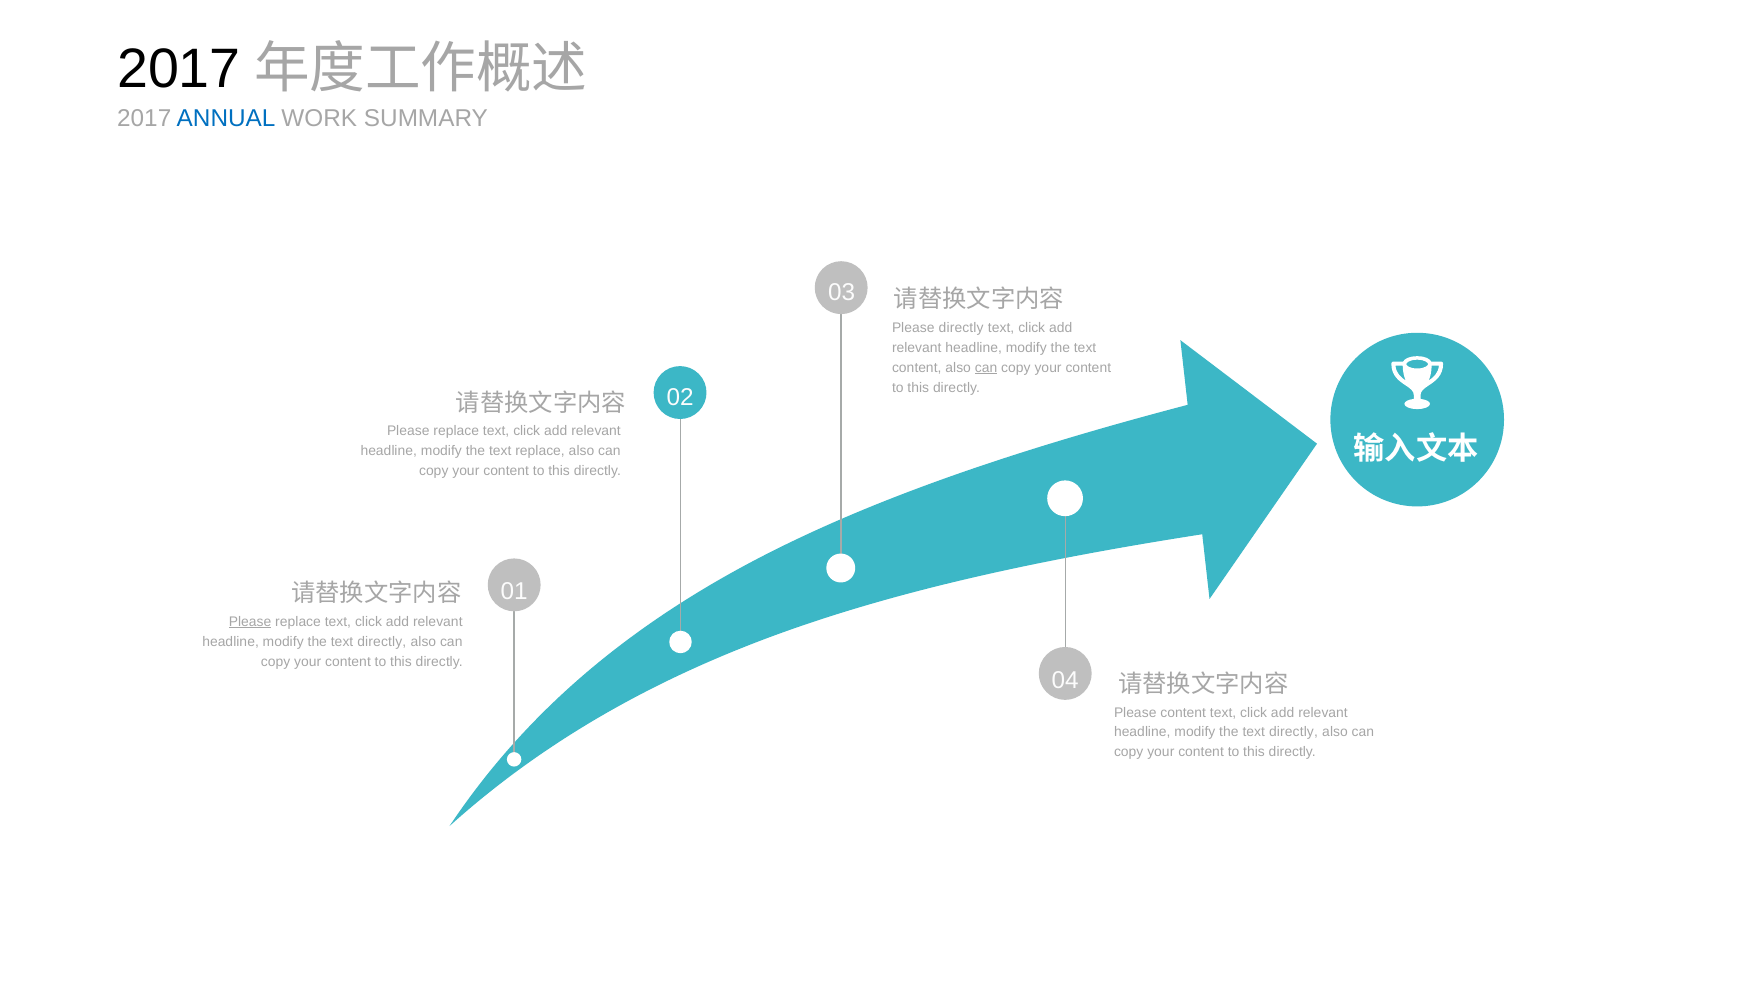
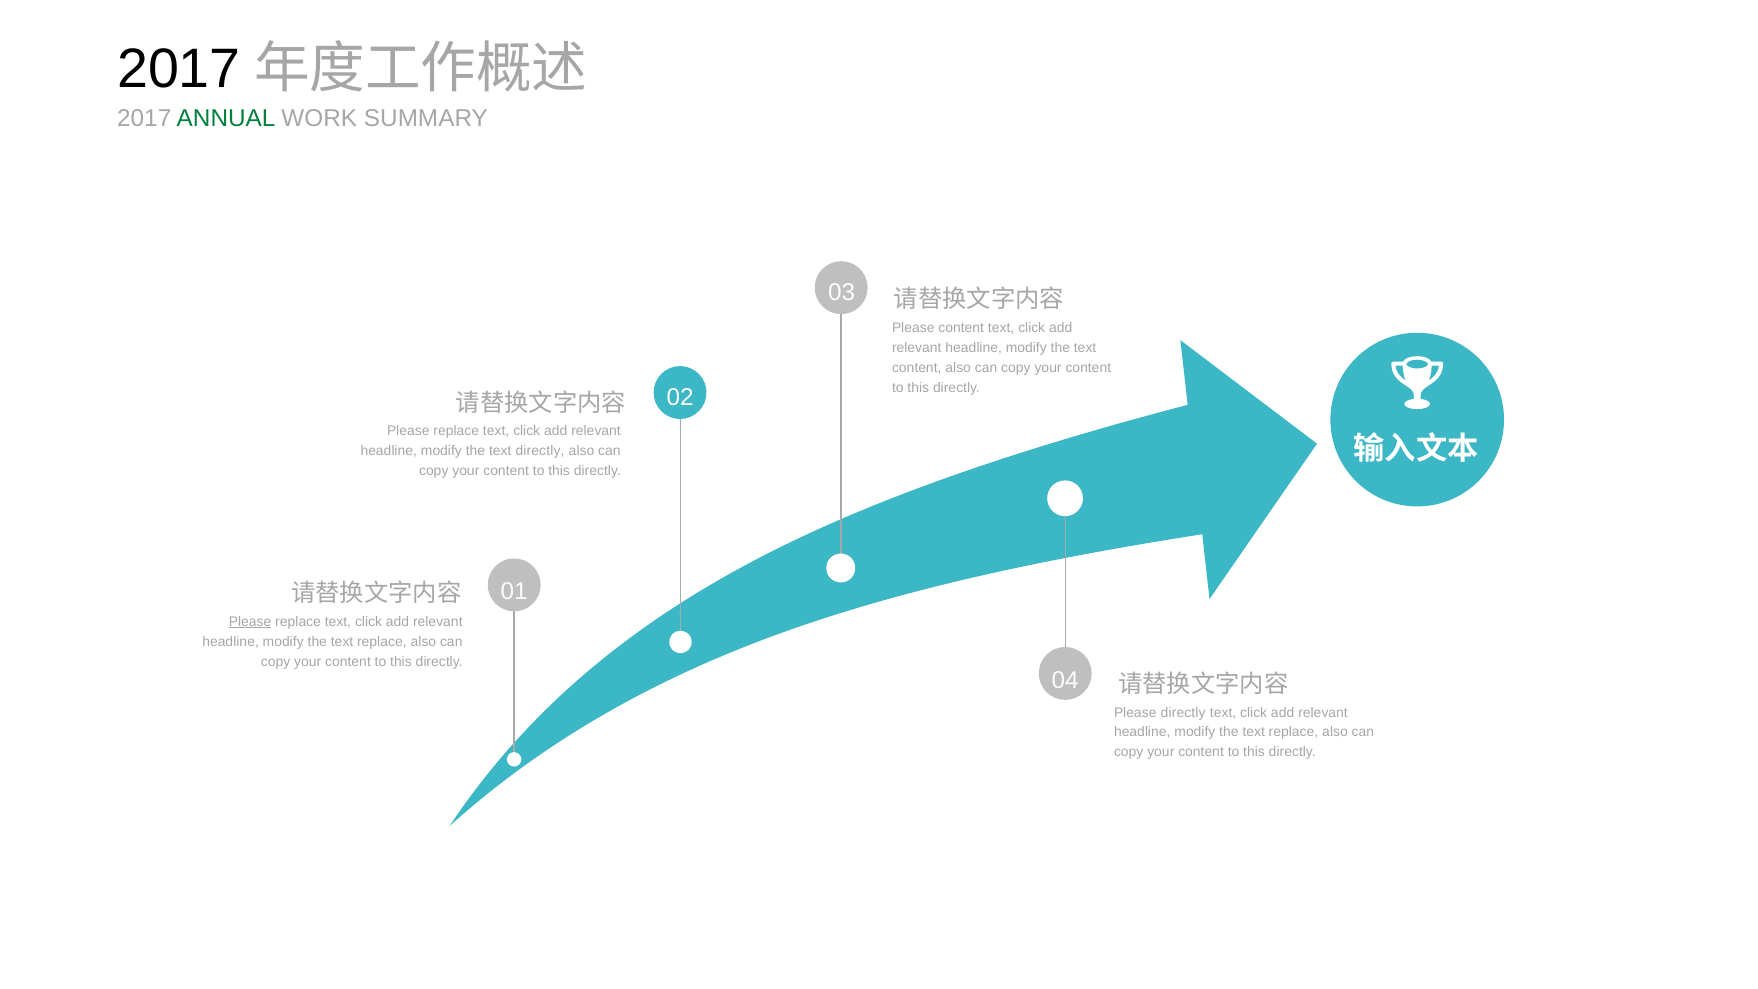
ANNUAL colour: blue -> green (226, 118)
Please directly: directly -> content (961, 328)
can underline: present -> none (986, 368)
text replace: replace -> directly (540, 451)
directly: directly -> replace (382, 641)
Please content: content -> directly (1183, 712)
directly: directly -> replace (1294, 732)
